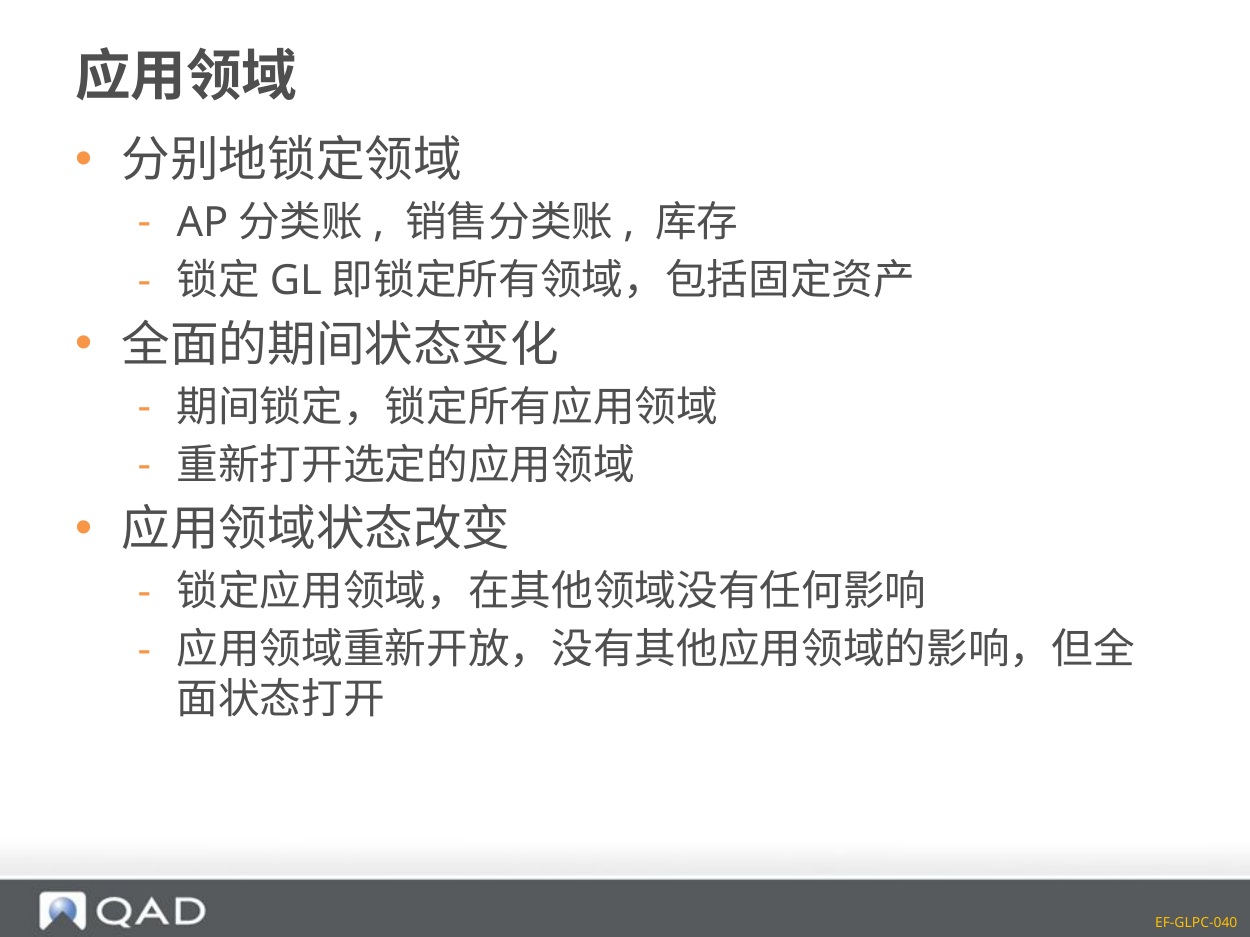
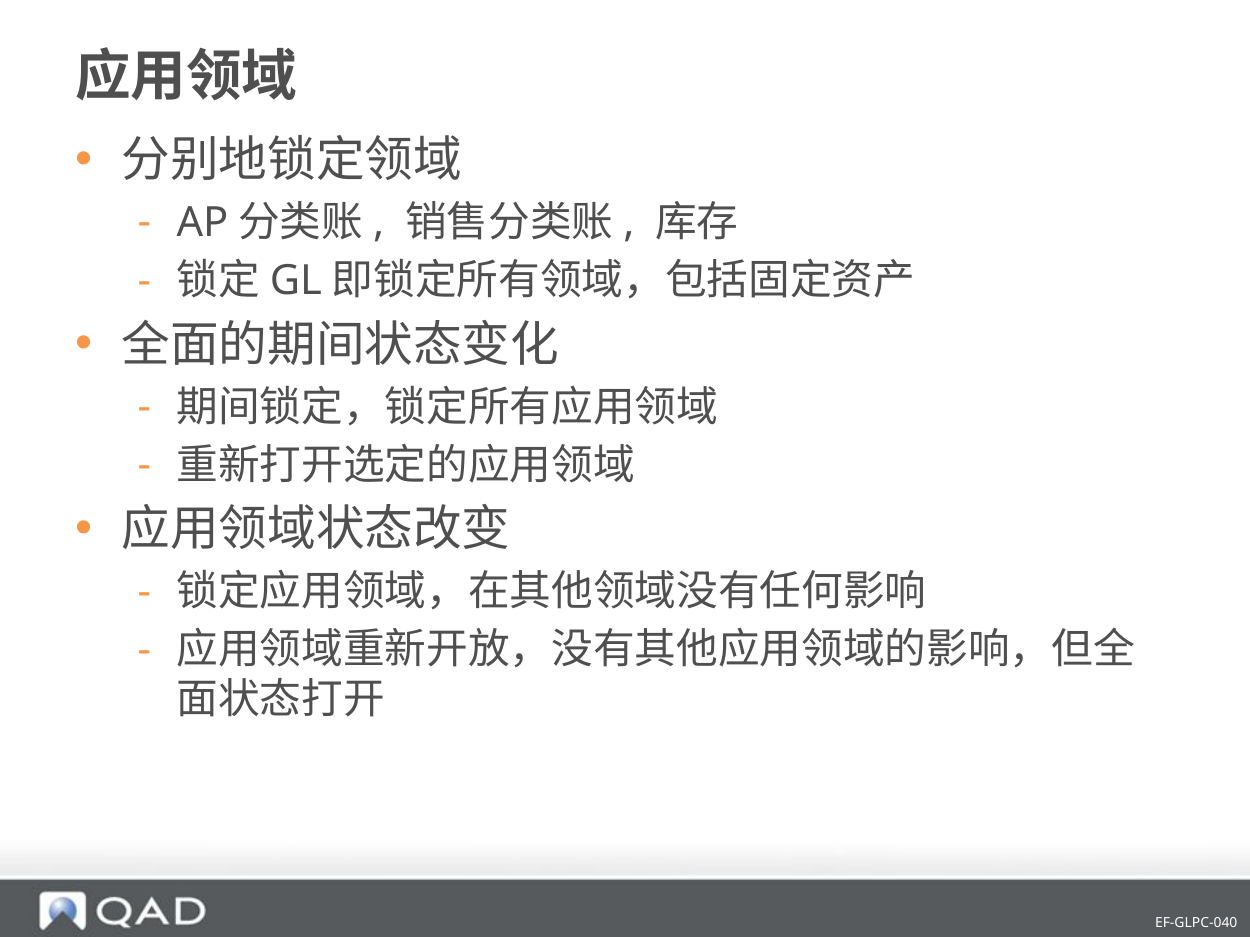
EF-GLPC-040 colour: yellow -> white (1196, 924)
